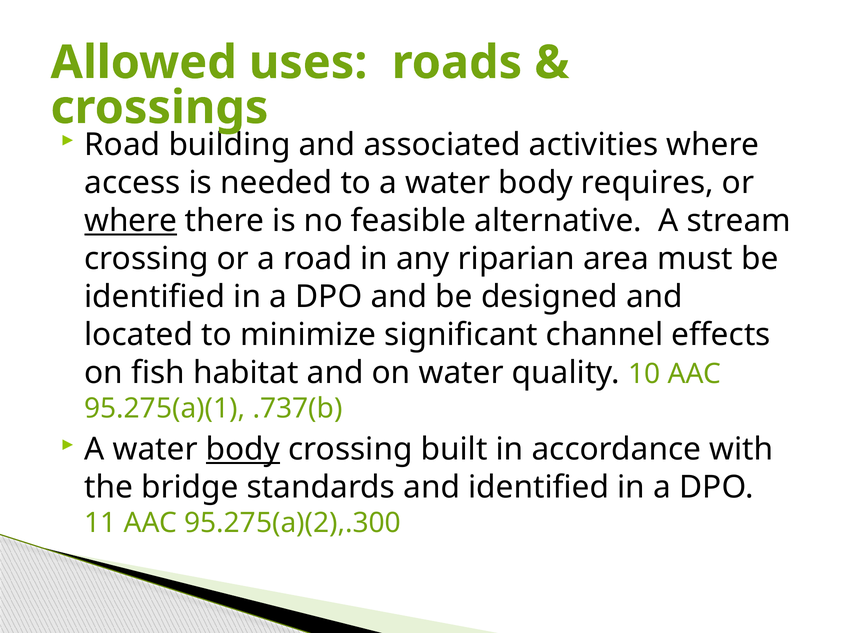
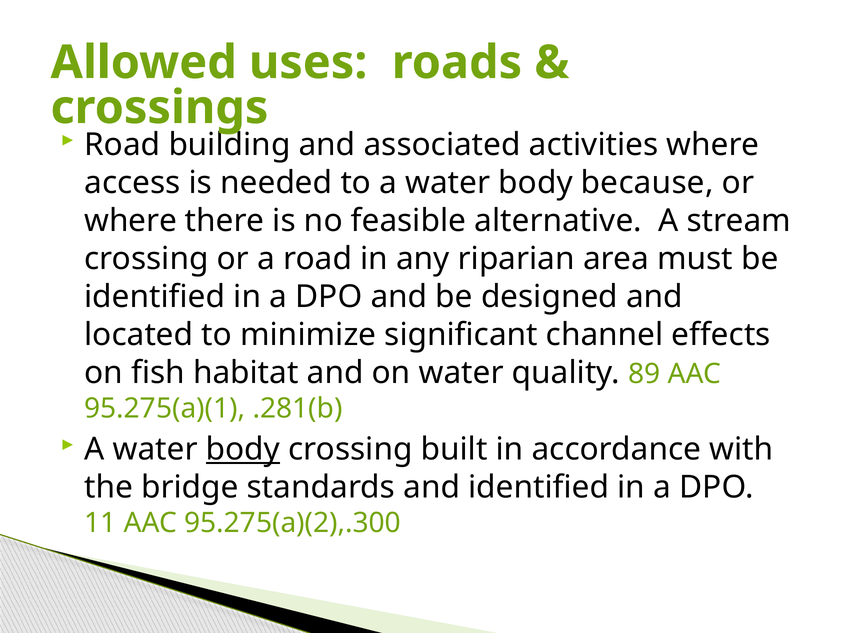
requires: requires -> because (647, 183)
where underline: present -> none (131, 221)
10: 10 -> 89 (644, 374)
.737(b: .737(b -> .281(b (298, 409)
